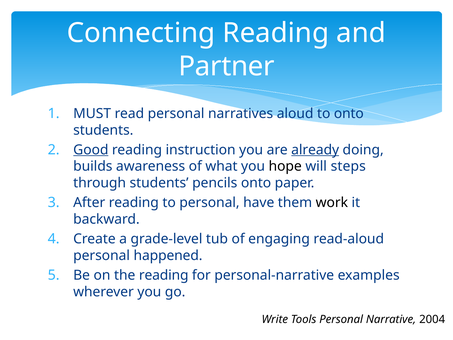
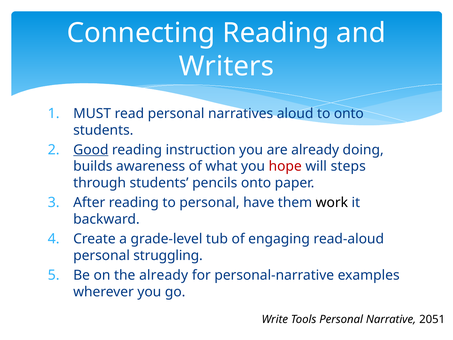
Partner: Partner -> Writers (226, 66)
already underline: present -> none (315, 150)
hope colour: black -> red (285, 166)
happened: happened -> struggling (168, 255)
the reading: reading -> already (164, 275)
2004: 2004 -> 2051 (432, 319)
